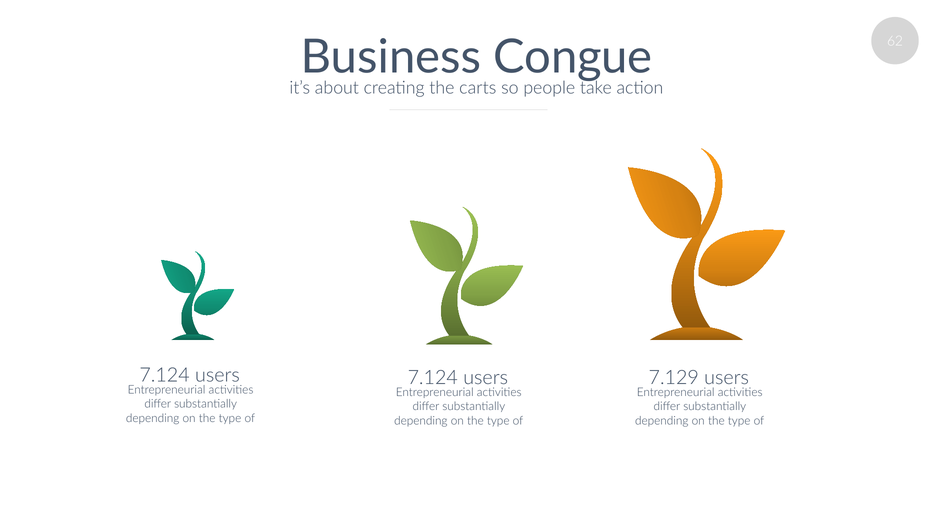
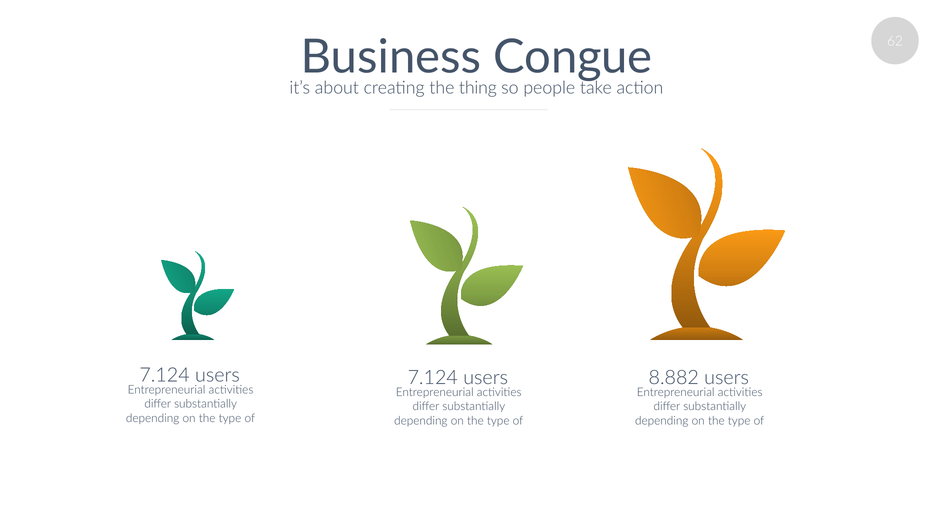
carts: carts -> thing (478, 88)
7.129: 7.129 -> 8.882 (674, 378)
